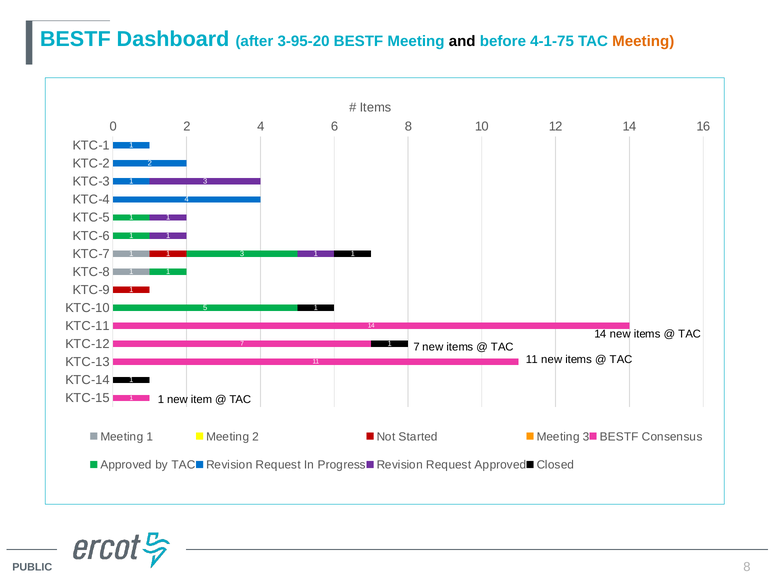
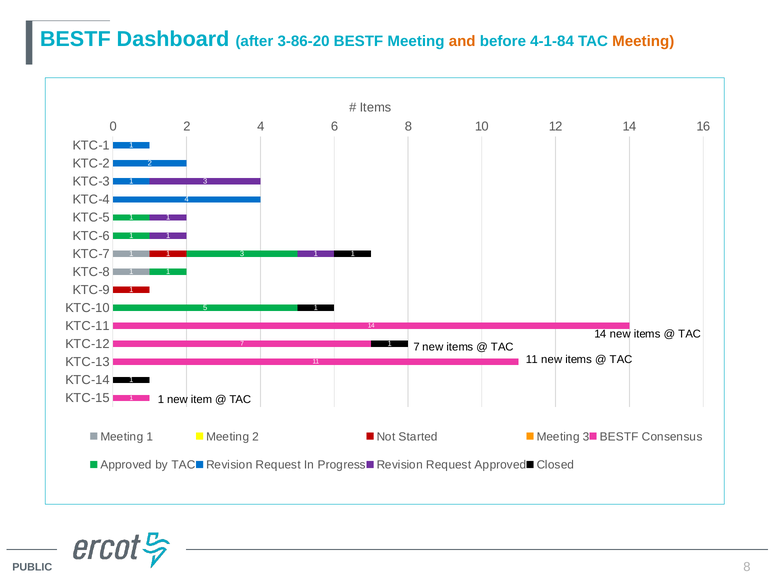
3-95-20: 3-95-20 -> 3-86-20 (304, 41)
and colour: black -> orange (462, 41)
4-1-75: 4-1-75 -> 4-1-84 (552, 41)
